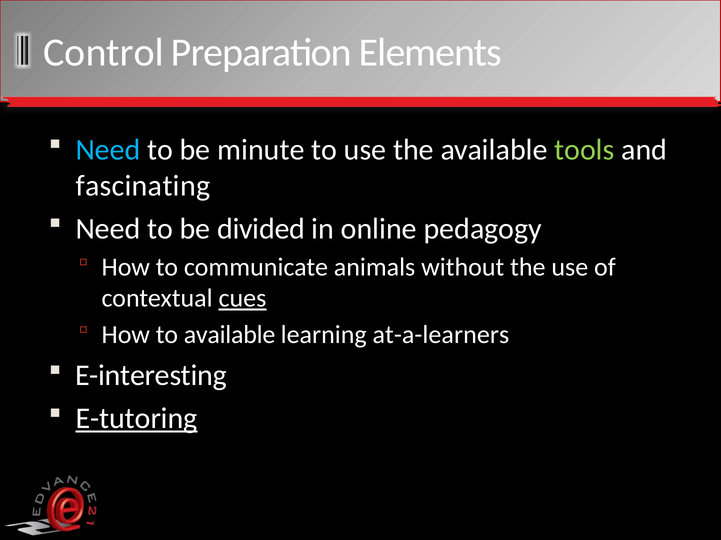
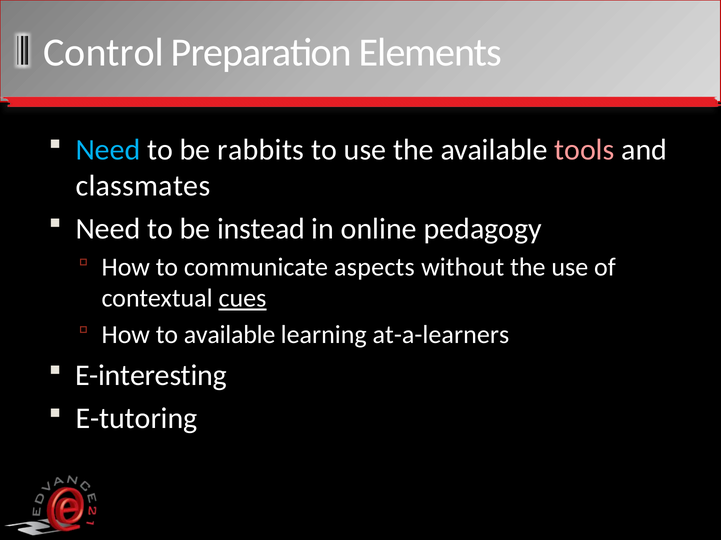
minute: minute -> rabbits (261, 150)
tools colour: light green -> pink (584, 150)
fascinating: fascinating -> classmates (143, 186)
divided: divided -> instead (261, 229)
animals: animals -> aspects (374, 268)
E-tutoring underline: present -> none (137, 419)
